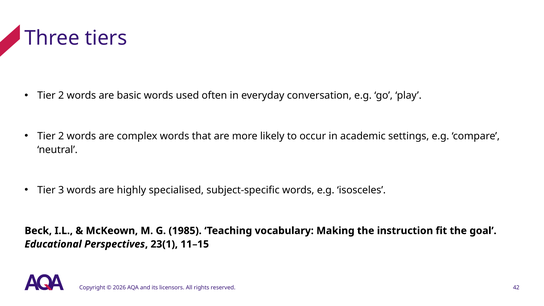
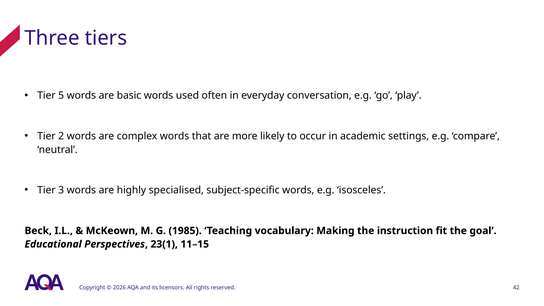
2: 2 -> 5 (61, 96)
